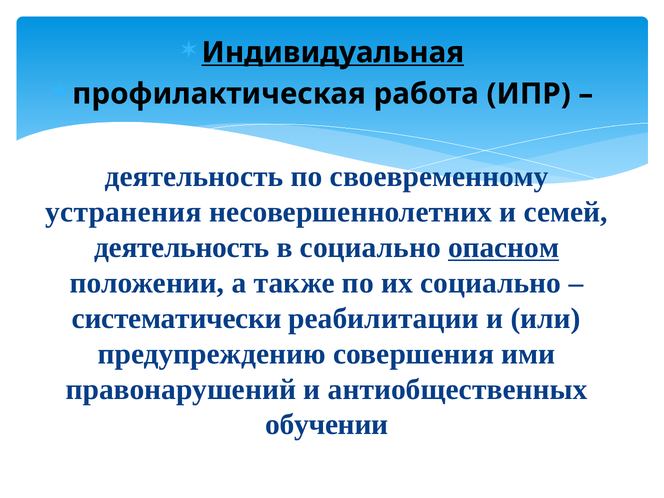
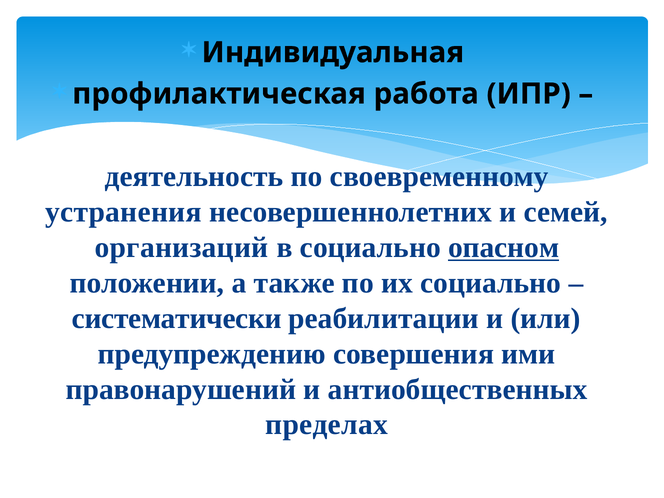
Индивидуальная underline: present -> none (333, 53)
деятельность: деятельность -> организаций (182, 247)
обучении: обучении -> пределах (327, 425)
